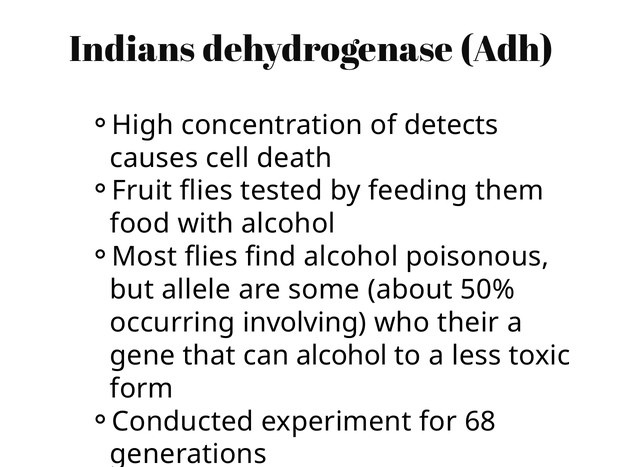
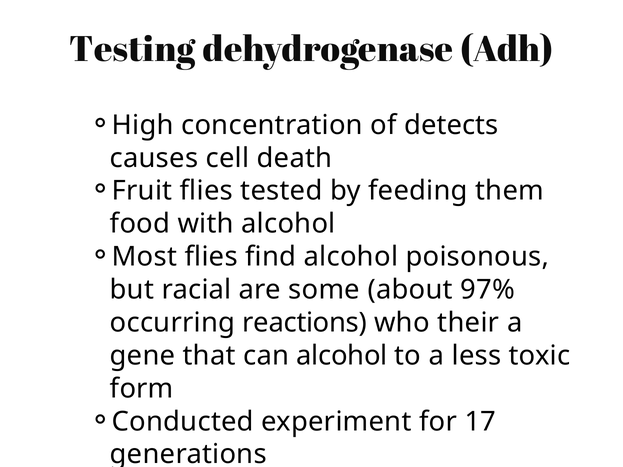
Indians: Indians -> Testing (132, 49)
allele: allele -> racial (196, 290)
50%: 50% -> 97% (488, 290)
involving: involving -> reactions (305, 323)
68: 68 -> 17 (480, 422)
